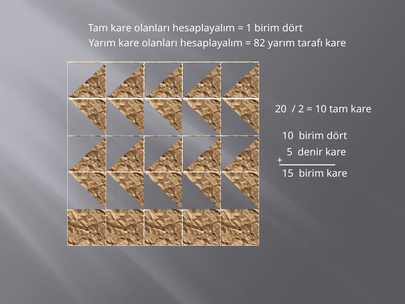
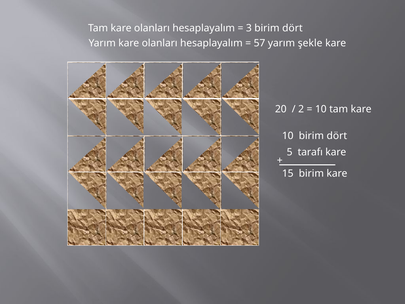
1: 1 -> 3 (249, 28)
82: 82 -> 57 (259, 43)
tarafı: tarafı -> şekle (310, 43)
denir: denir -> tarafı (310, 152)
